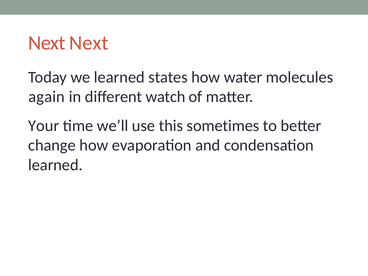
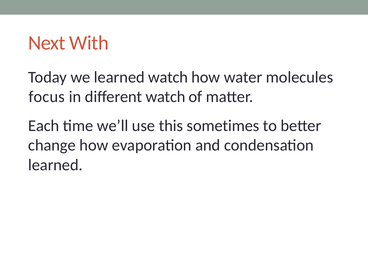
Next Next: Next -> With (89, 43)
learned states: states -> watch (168, 77)
again: again -> focus (47, 97)
Your: Your -> Each (44, 126)
